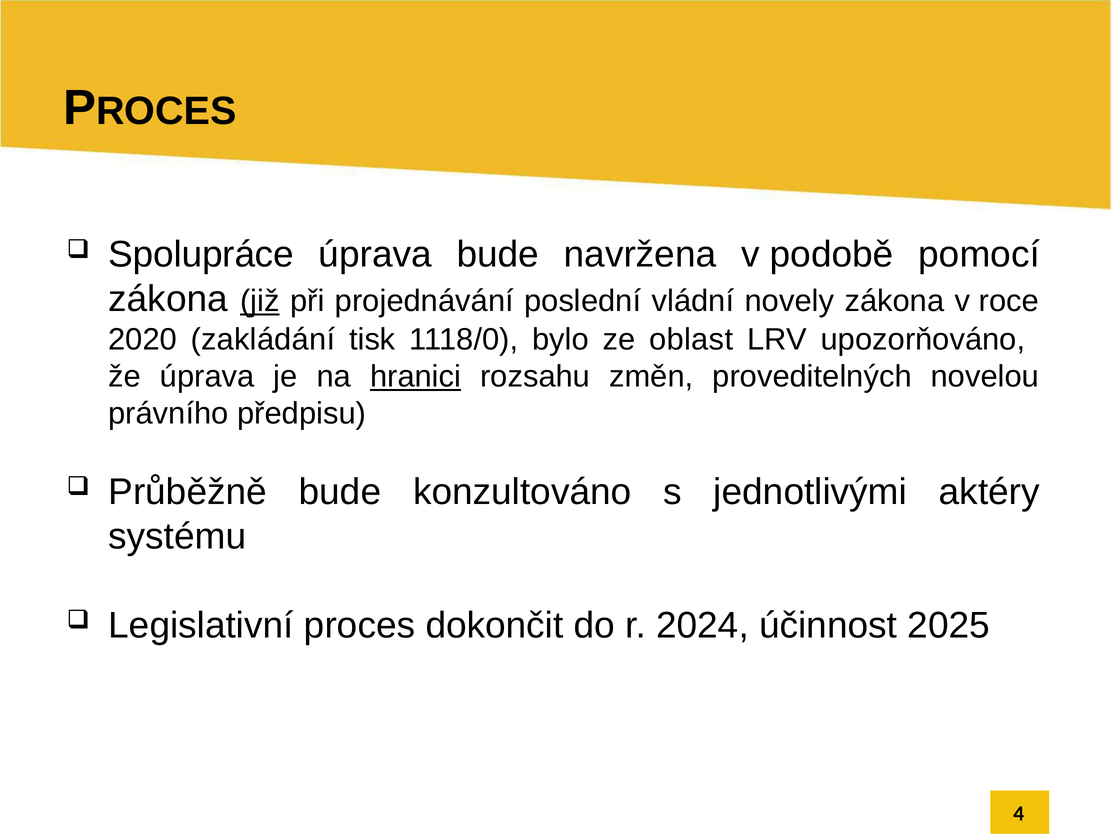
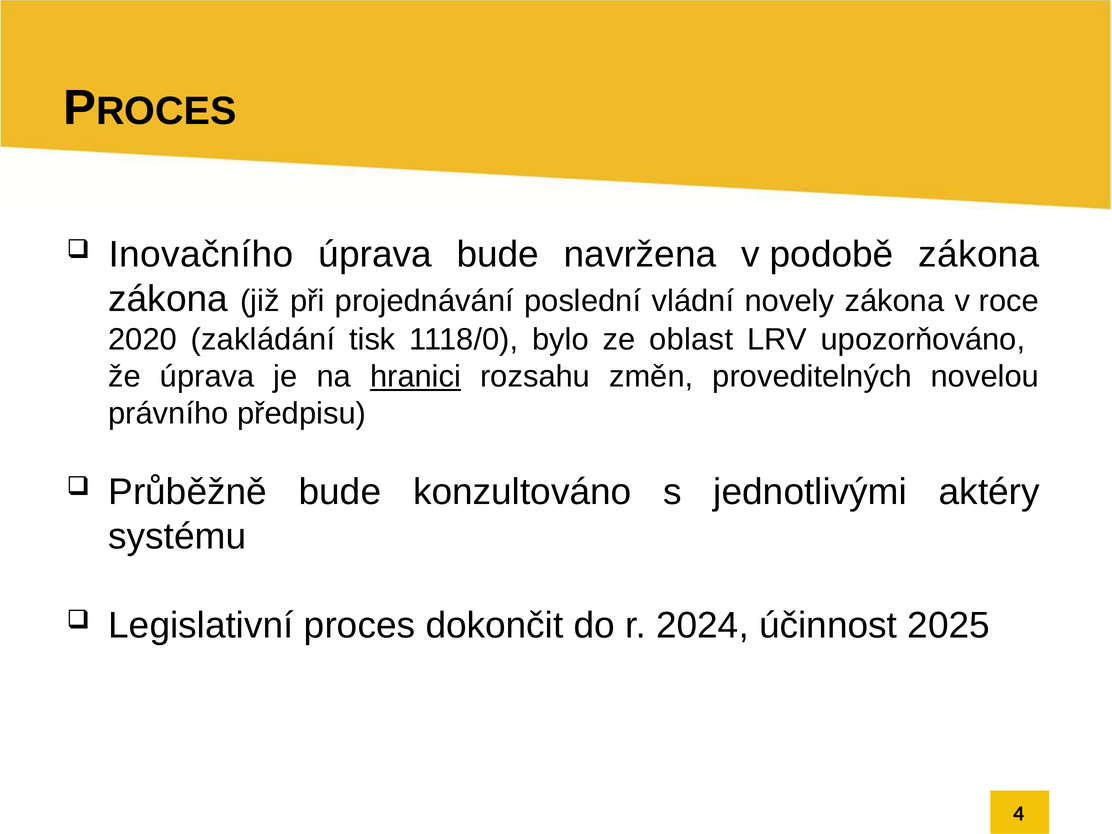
Spolupráce: Spolupráce -> Inovačního (201, 255)
podobě pomocí: pomocí -> zákona (979, 255)
již underline: present -> none (260, 301)
